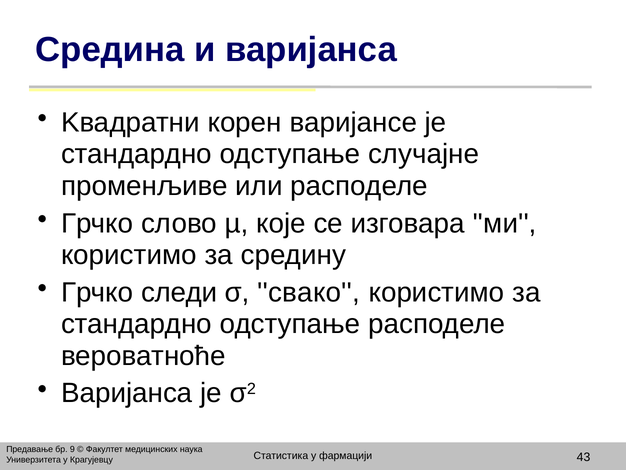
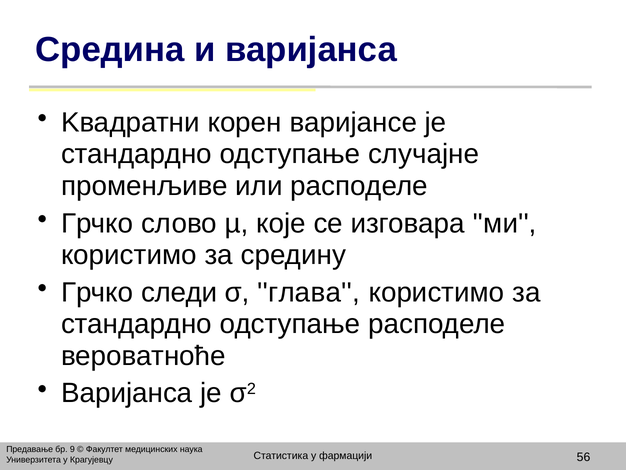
свако: свако -> глава (309, 292)
43: 43 -> 56 (584, 457)
